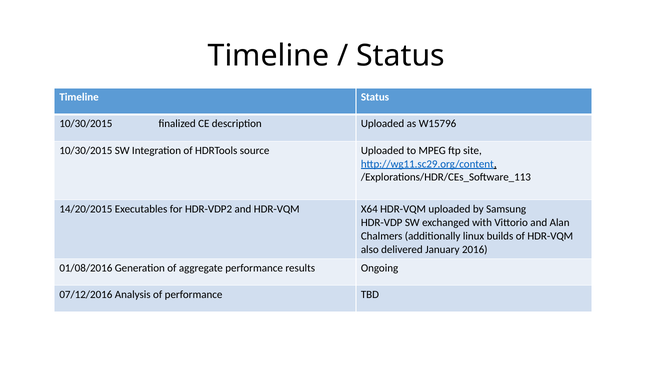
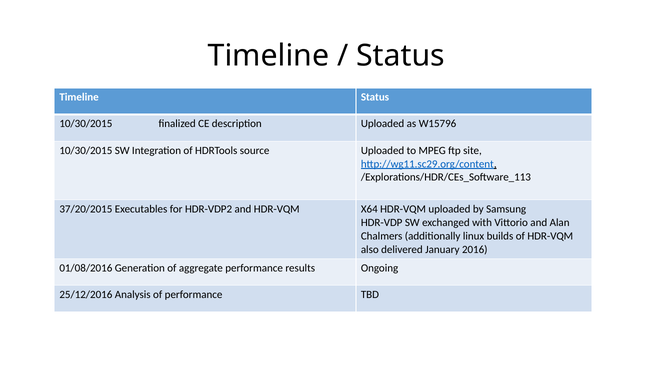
14/20/2015: 14/20/2015 -> 37/20/2015 (86, 209)
07/12/2016: 07/12/2016 -> 25/12/2016 (86, 295)
